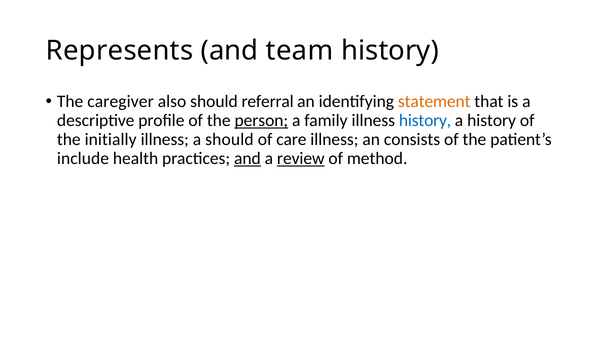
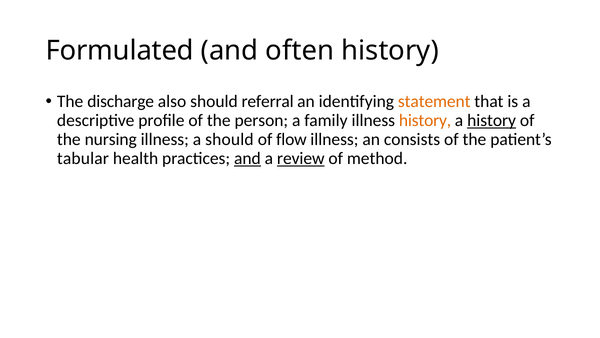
Represents: Represents -> Formulated (120, 50)
team: team -> often (300, 50)
caregiver: caregiver -> discharge (121, 101)
person underline: present -> none (261, 120)
history colour: blue -> orange (425, 120)
history underline: none -> present (492, 120)
initially: initially -> nursing (111, 139)
care: care -> flow (291, 139)
include: include -> tabular (83, 158)
